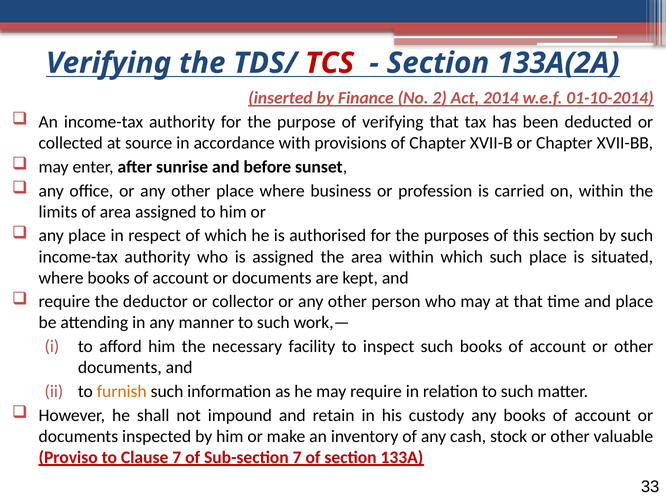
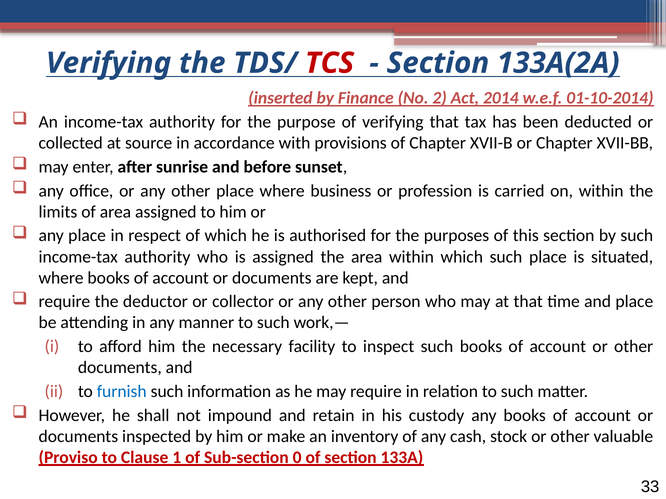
furnish colour: orange -> blue (122, 392)
Clause 7: 7 -> 1 (177, 458)
Sub-section 7: 7 -> 0 (297, 458)
